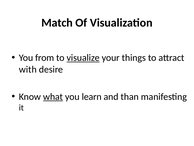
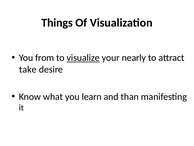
Match: Match -> Things (57, 23)
things: things -> nearly (134, 58)
with: with -> take (28, 69)
what underline: present -> none (53, 96)
